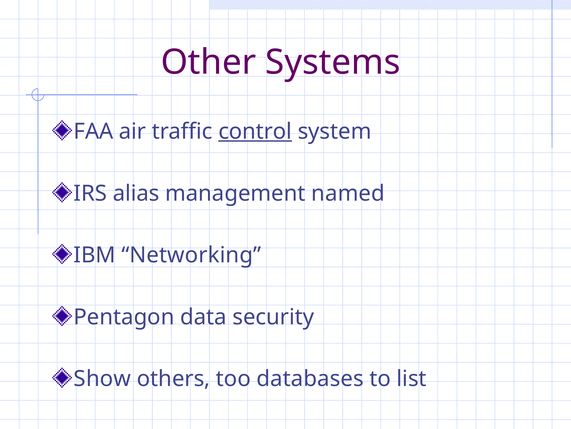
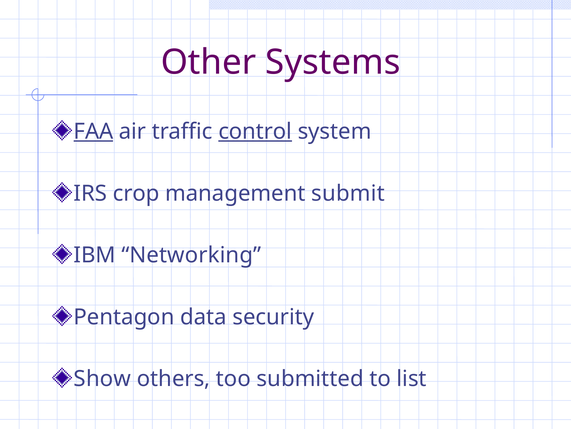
FAA underline: none -> present (93, 131)
alias: alias -> crop (136, 193)
named: named -> submit (348, 193)
databases: databases -> submitted (310, 378)
